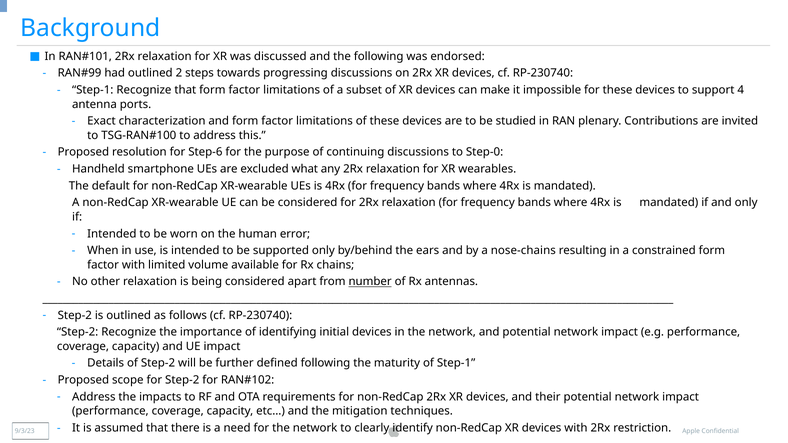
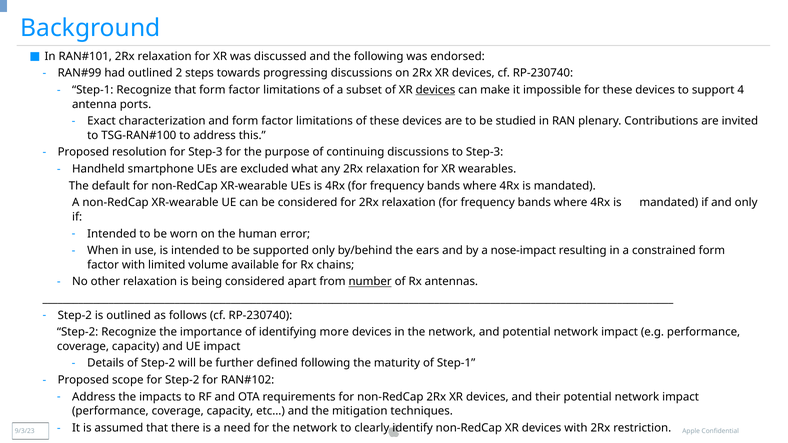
devices underline: none -> present (435, 90)
for Step-6: Step-6 -> Step-3 (205, 152)
to Step-0: Step-0 -> Step-3 (485, 152)
nose-chains: nose-chains -> nose-impact (523, 251)
initial: initial -> more (334, 332)
